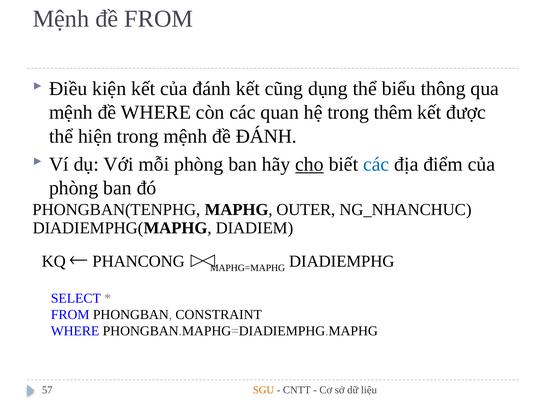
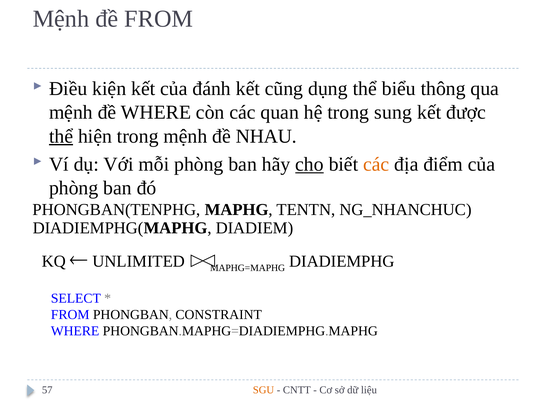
thêm: thêm -> sung (393, 112)
thể underline: none -> present (61, 136)
đề ĐÁNH: ĐÁNH -> NHAU (266, 136)
các colour: blue -> orange (376, 164)
OUTER: OUTER -> TENTN (306, 210)
PHANCONG: PHANCONG -> UNLIMITED (139, 261)
